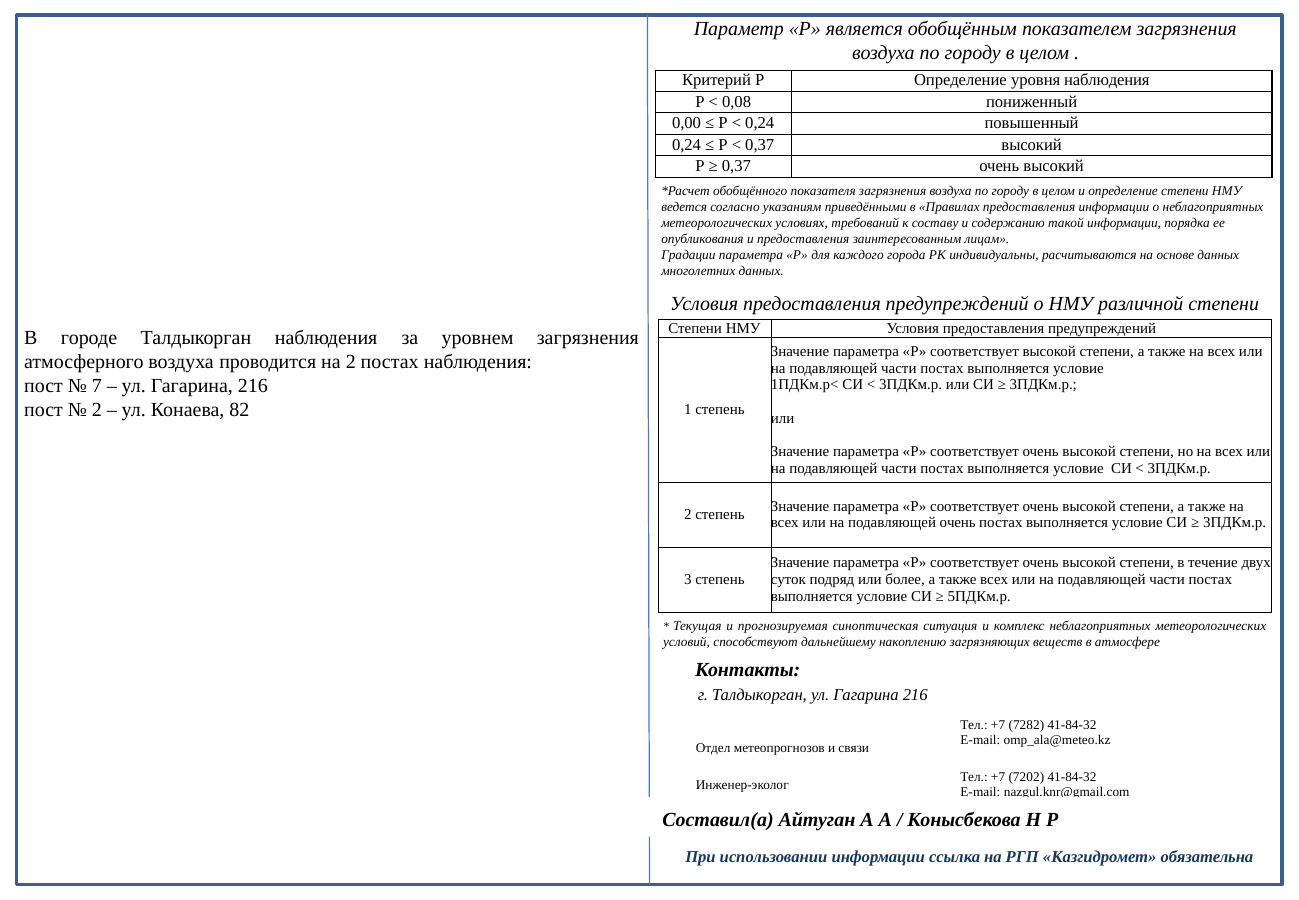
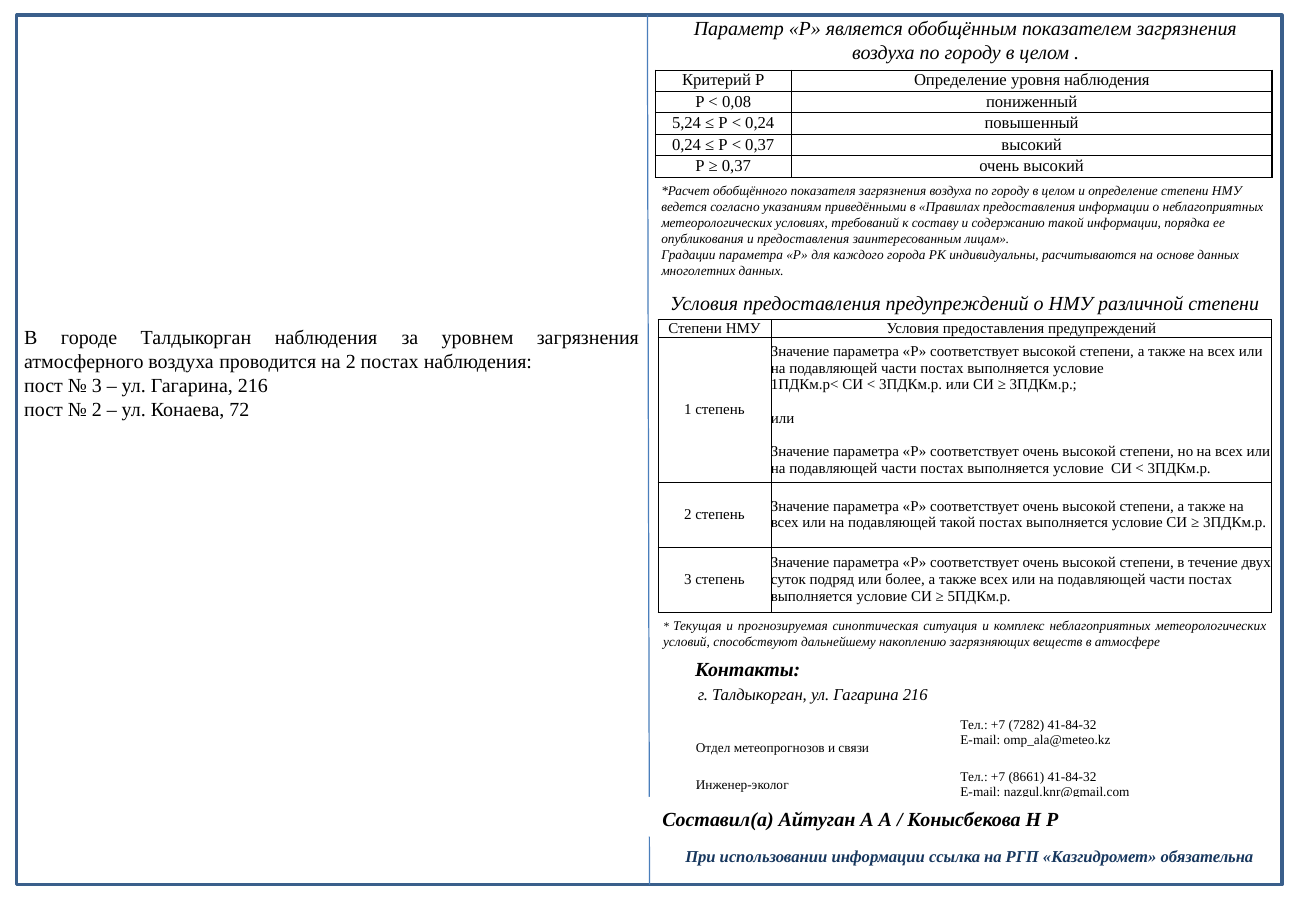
0,00: 0,00 -> 5,24 (687, 123)
7: 7 -> 3 (97, 386)
82: 82 -> 72 (239, 410)
подавляющей очень: очень -> такой (958, 523)
7202: 7202 -> 8661 (1026, 777)
